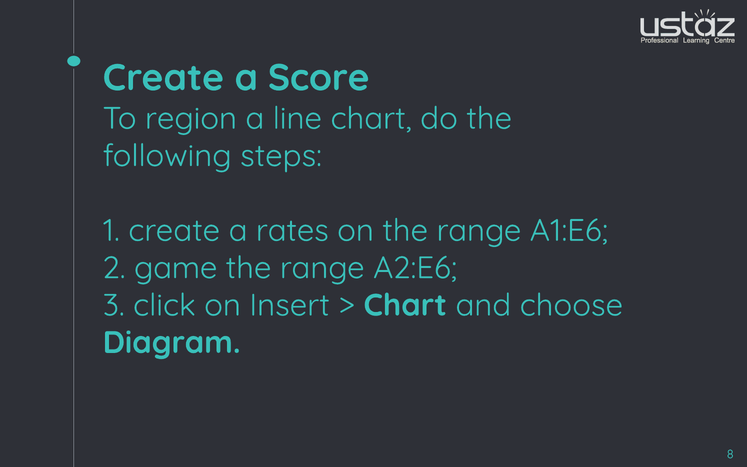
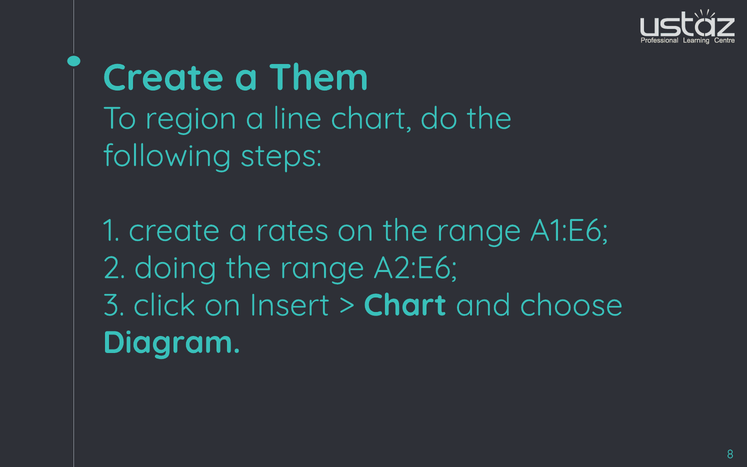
Score: Score -> Them (319, 78)
game: game -> doing (175, 268)
